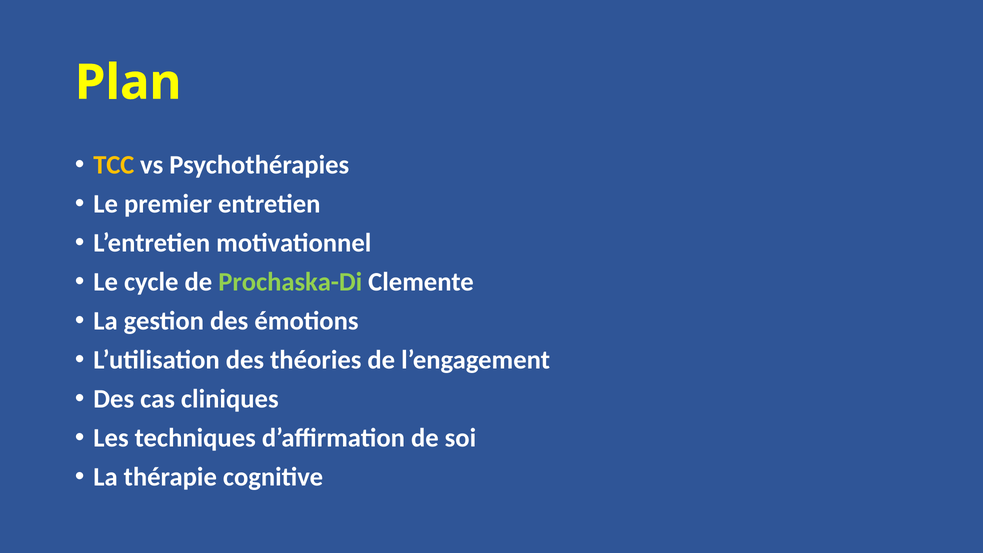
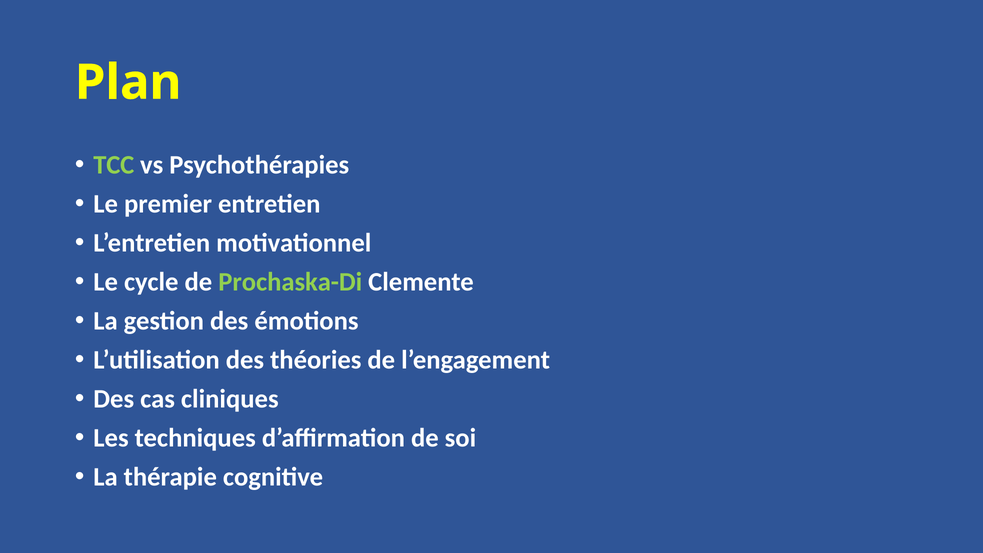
TCC colour: yellow -> light green (114, 165)
